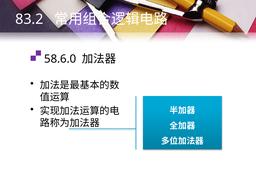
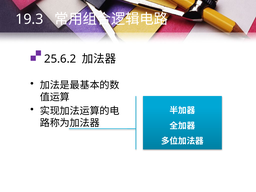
83.2: 83.2 -> 19.3 (29, 19)
58.6.0: 58.6.0 -> 25.6.2 (60, 59)
